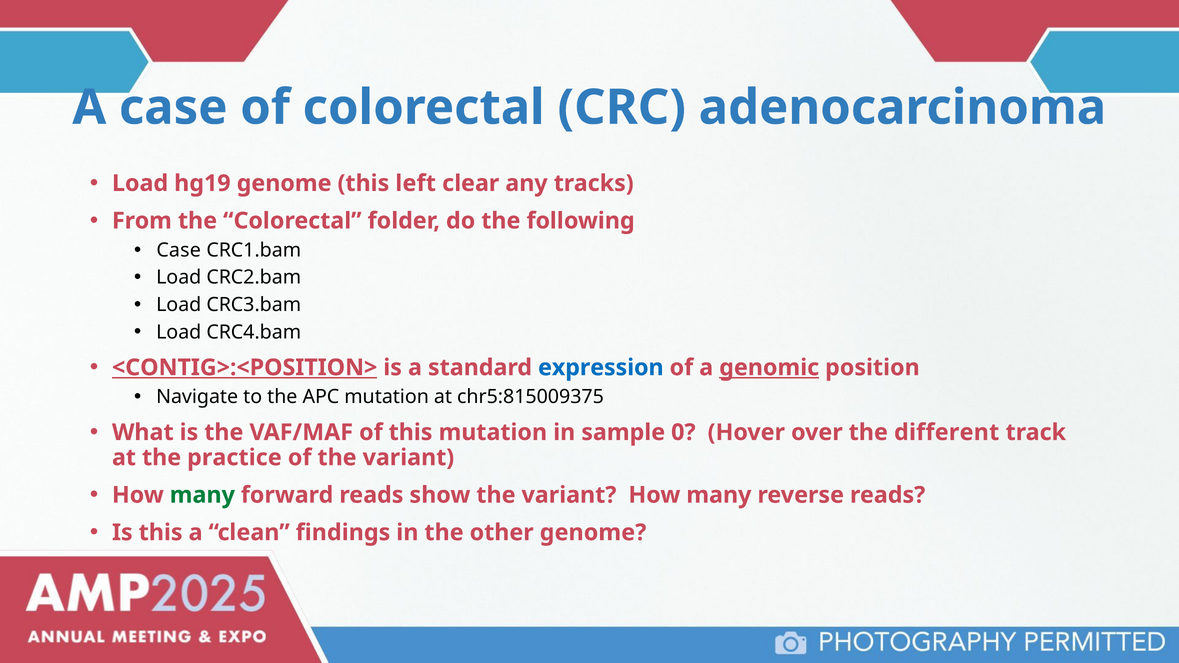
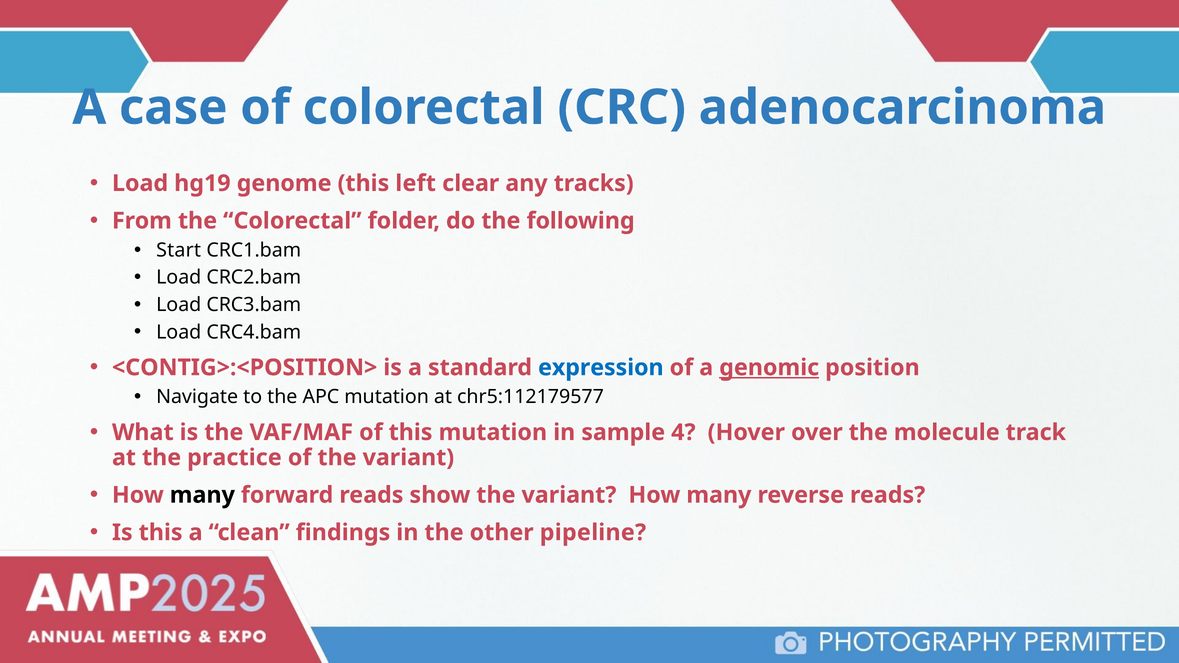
Case: Case -> Start (179, 250)
<CONTIG>:<POSITION> underline: present -> none (245, 368)
chr5:815009375: chr5:815009375 -> chr5:112179577 (530, 397)
0: 0 -> 4 (683, 432)
different: different -> molecule (947, 432)
many colour: green -> black (202, 495)
other genome: genome -> pipeline (593, 533)
